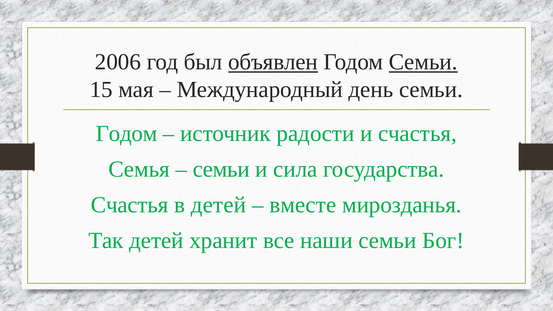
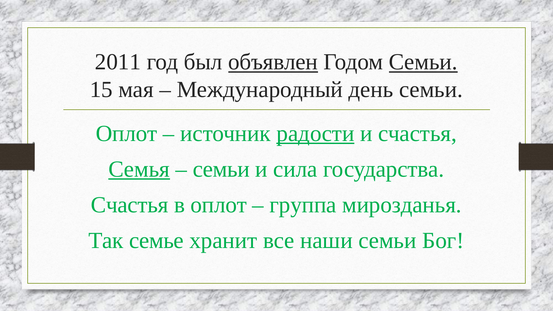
2006: 2006 -> 2011 (118, 62)
Годом: Годом -> Оплот (127, 133)
радости underline: none -> present (315, 133)
Семья underline: none -> present (139, 169)
в детей: детей -> оплот (219, 205)
вместе: вместе -> группа (303, 205)
Так детей: детей -> семье (156, 241)
